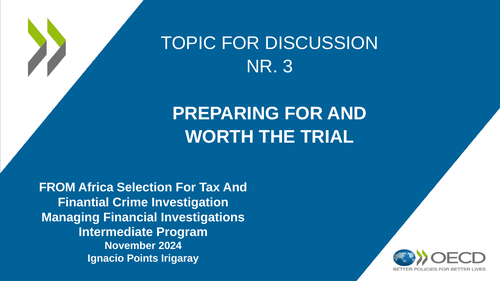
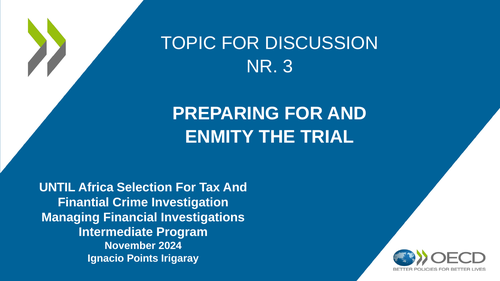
WORTH: WORTH -> ENMITY (219, 137)
FROM: FROM -> UNTIL (57, 187)
